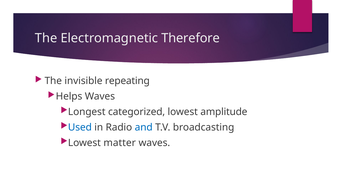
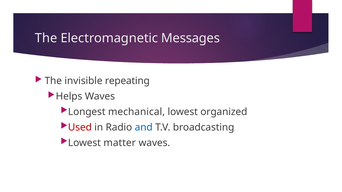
Therefore: Therefore -> Messages (191, 38)
categorized: categorized -> mechanical (137, 112)
amplitude: amplitude -> organized (224, 112)
Used colour: blue -> red (80, 128)
